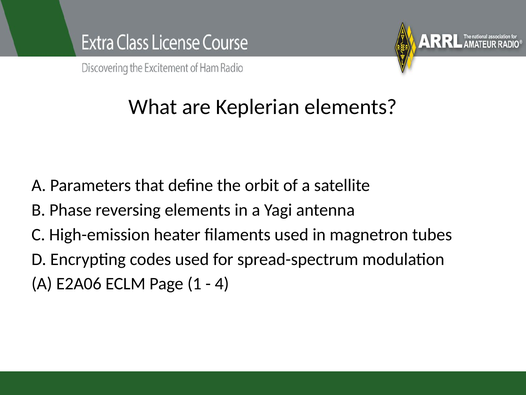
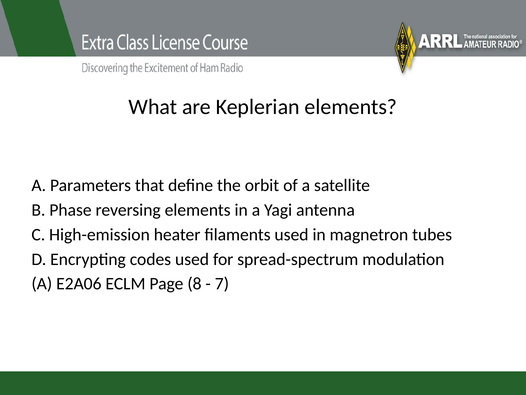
1: 1 -> 8 (194, 283)
4: 4 -> 7 (222, 283)
